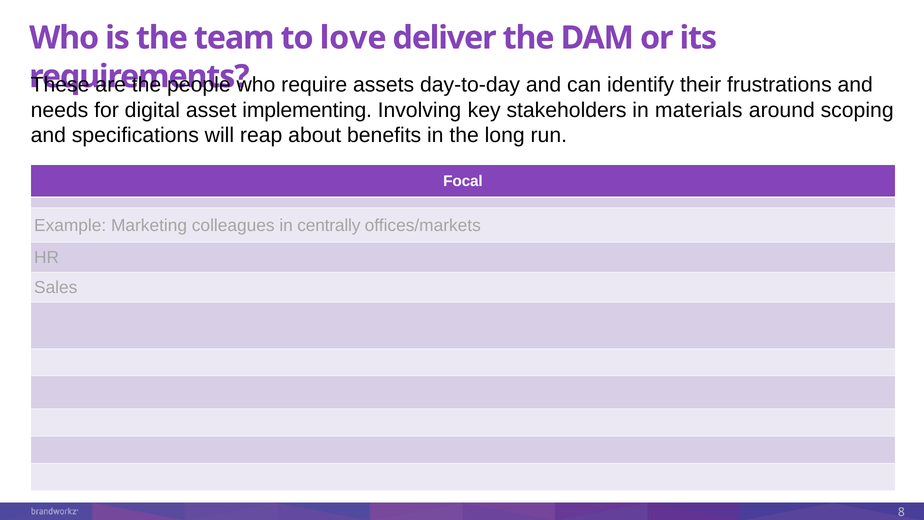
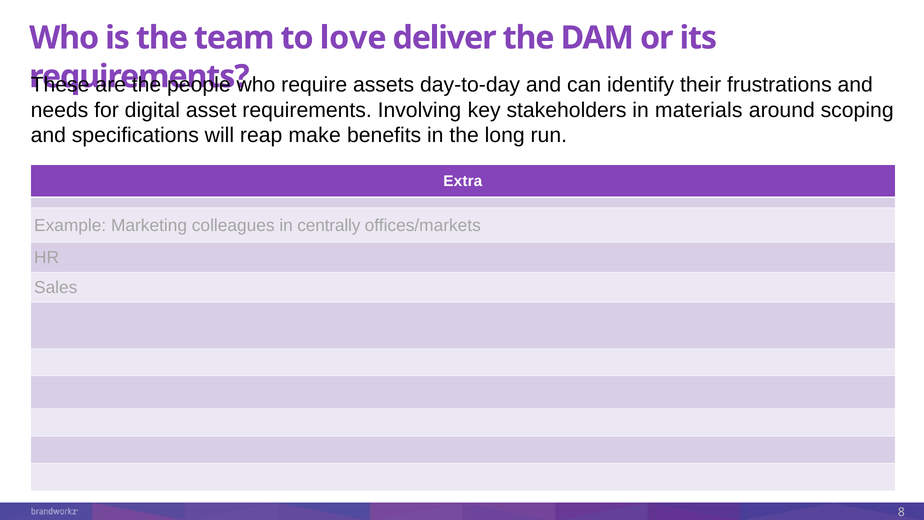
asset implementing: implementing -> requirements (307, 110)
about: about -> make (315, 135)
Focal: Focal -> Extra (463, 181)
